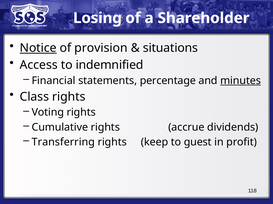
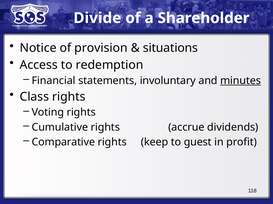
Losing: Losing -> Divide (97, 18)
Notice underline: present -> none (38, 48)
indemnified: indemnified -> redemption (110, 65)
percentage: percentage -> involuntary (168, 81)
Transferring: Transferring -> Comparative (63, 142)
